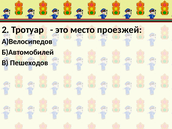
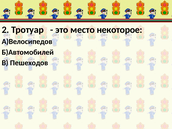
проезжей: проезжей -> некоторое (119, 30)
